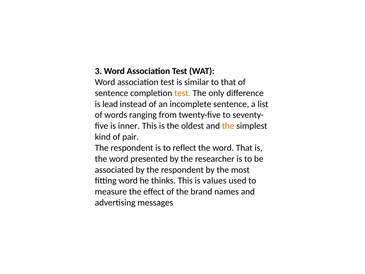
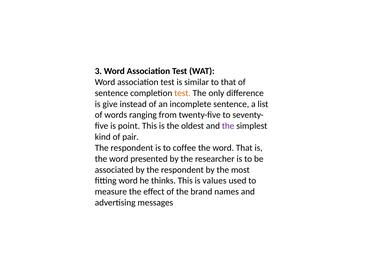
lead: lead -> give (110, 104)
inner: inner -> point (129, 126)
the colour: orange -> purple (228, 126)
reflect: reflect -> coffee (184, 148)
